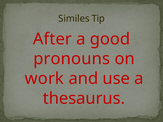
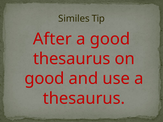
pronouns: pronouns -> thesaurus (72, 59)
work: work -> good (44, 79)
